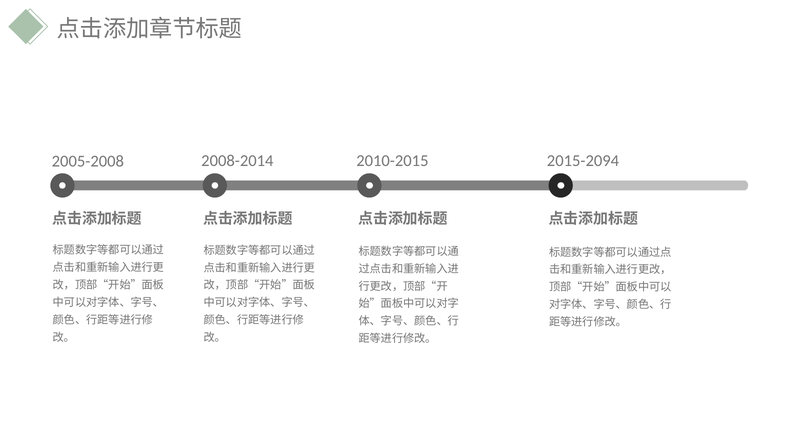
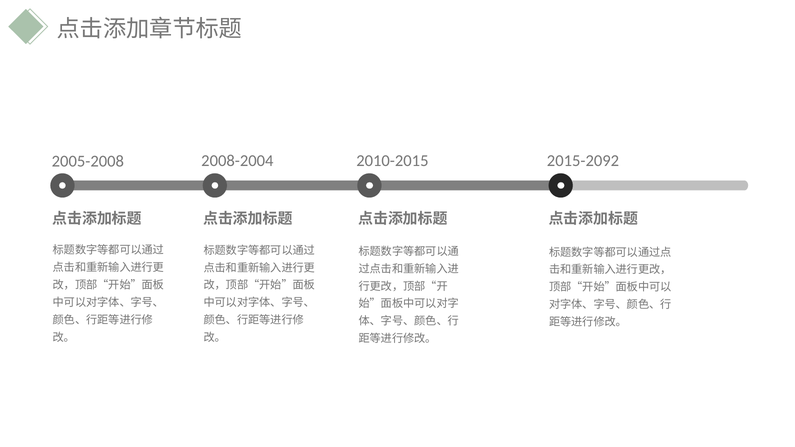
2008-2014: 2008-2014 -> 2008-2004 (237, 161)
2015-2094: 2015-2094 -> 2015-2092 (583, 161)
